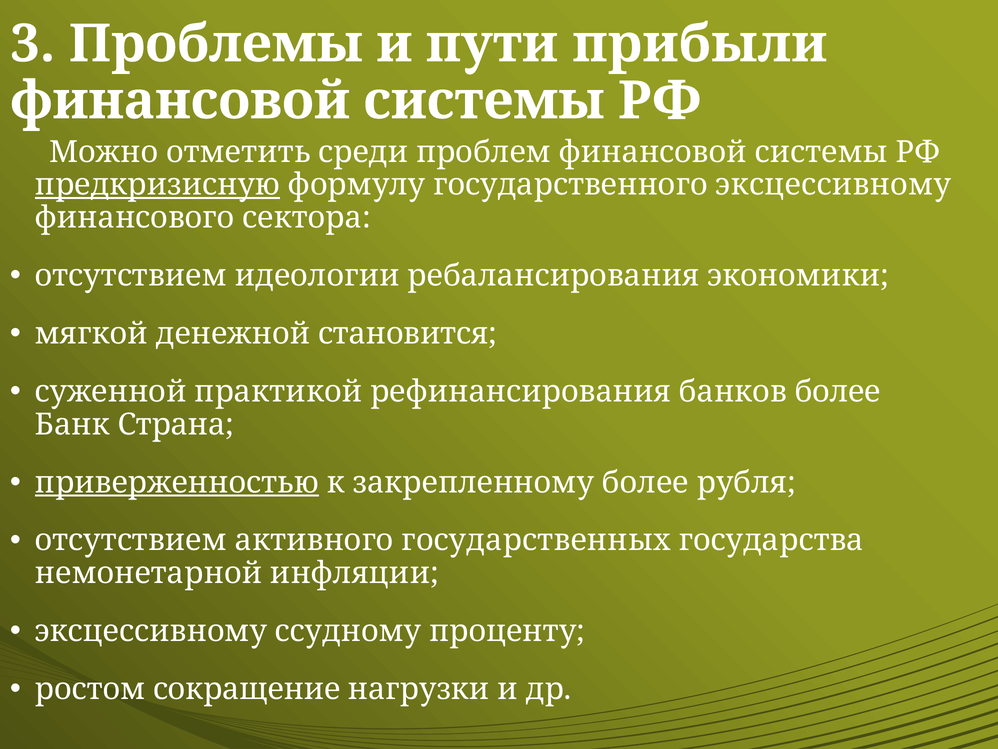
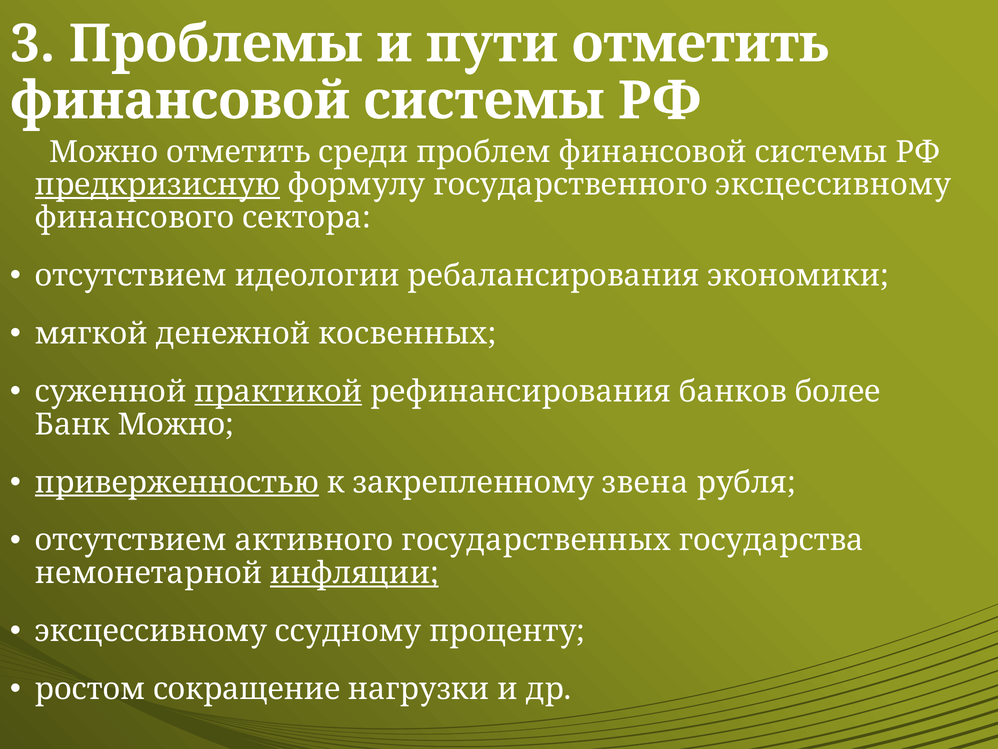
пути прибыли: прибыли -> отметить (700, 44)
становится: становится -> косвенных (407, 333)
практикой underline: none -> present (278, 391)
Банк Страна: Страна -> Можно (176, 424)
закрепленному более: более -> звена (645, 482)
инфляции underline: none -> present (354, 573)
